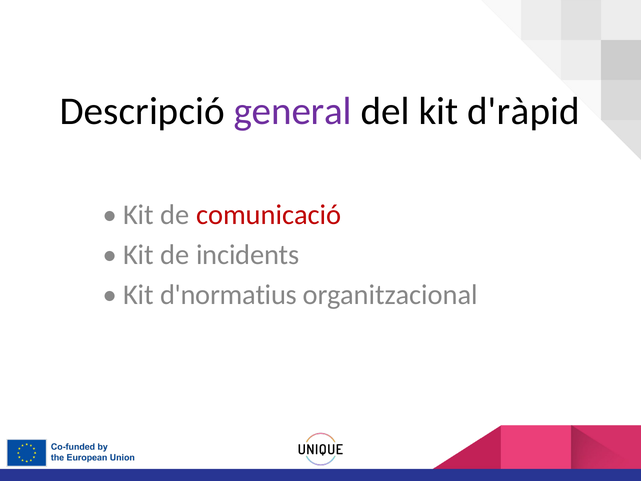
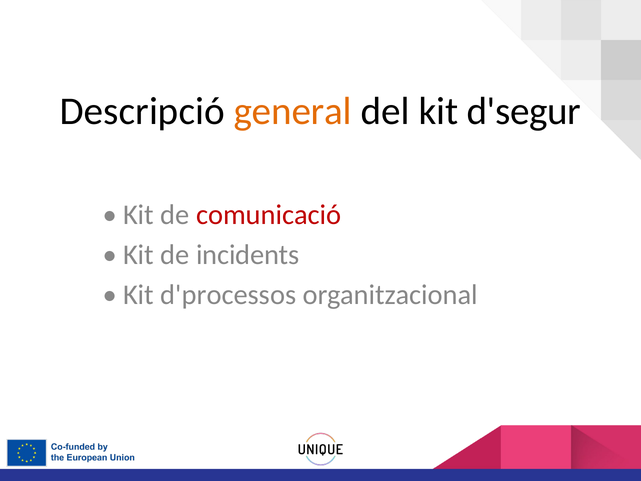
general colour: purple -> orange (293, 111)
d'ràpid: d'ràpid -> d'segur (524, 111)
d'normatius: d'normatius -> d'processos (228, 294)
